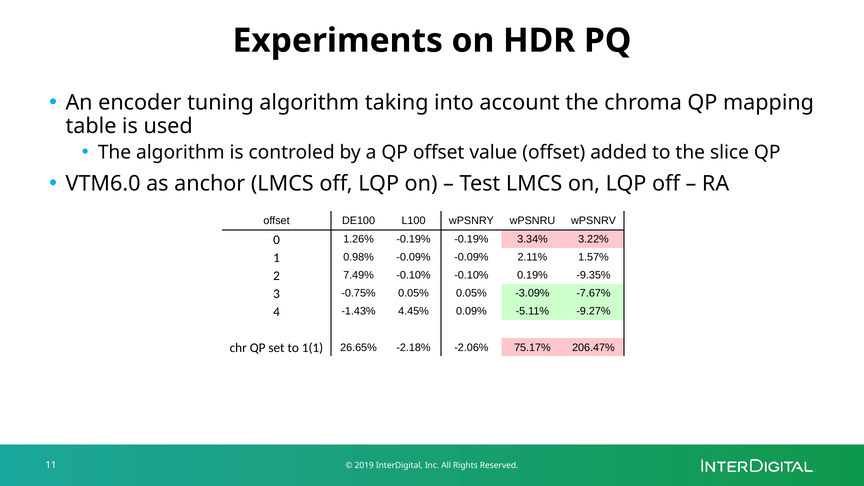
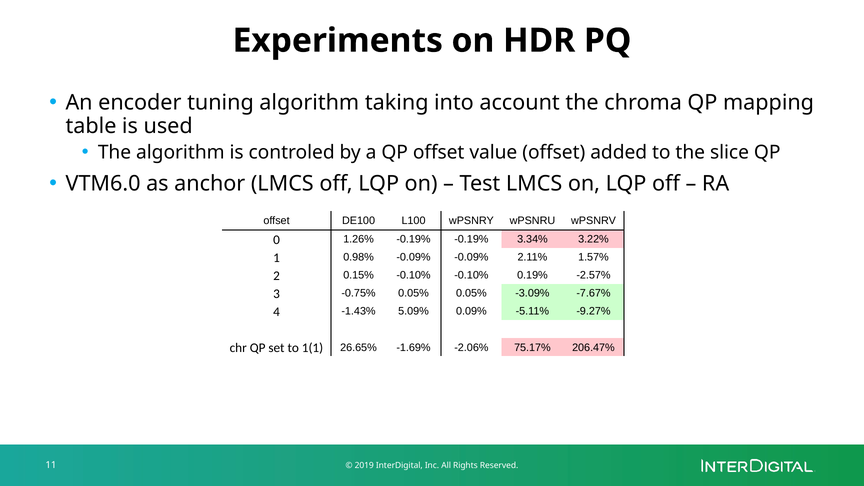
7.49%: 7.49% -> 0.15% (359, 275)
-9.35%: -9.35% -> -2.57% (593, 275)
4.45%: 4.45% -> 5.09% (413, 311)
-2.18%: -2.18% -> -1.69% (413, 348)
